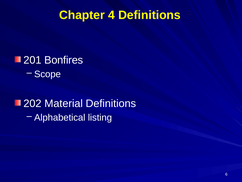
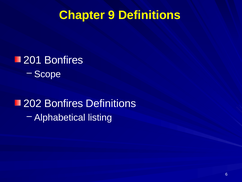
4: 4 -> 9 (112, 15)
202 Material: Material -> Bonfires (64, 103)
